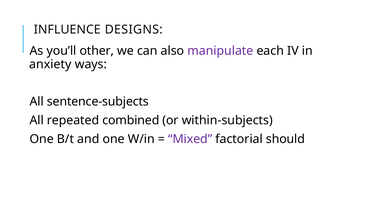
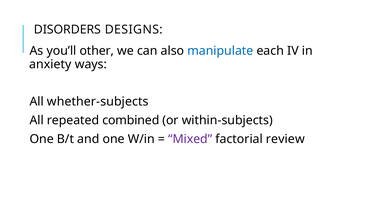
INFLUENCE: INFLUENCE -> DISORDERS (67, 30)
manipulate colour: purple -> blue (220, 51)
sentence-subjects: sentence-subjects -> whether-subjects (98, 102)
should: should -> review (285, 139)
